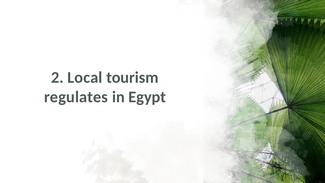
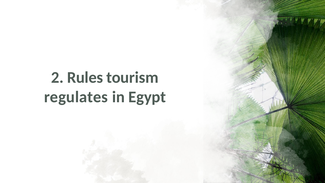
Local: Local -> Rules (85, 77)
